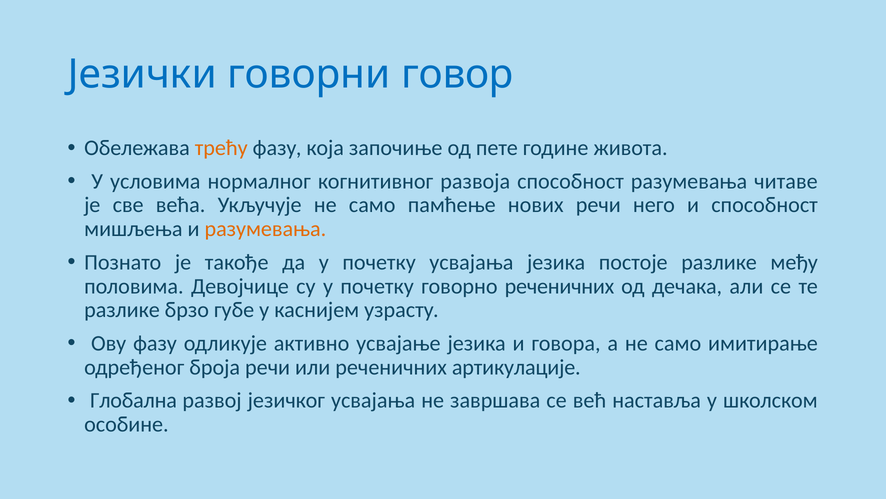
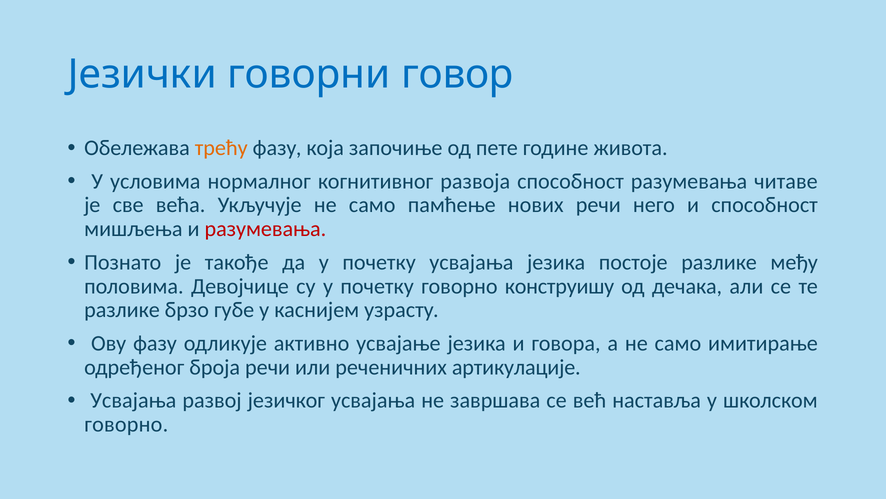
разумевања colour: orange -> red (265, 229)
говорно реченичних: реченичних -> конструишу (559, 286)
Глобална: Глобална -> Усвајања (133, 400)
особине: особине -> говорно (126, 424)
